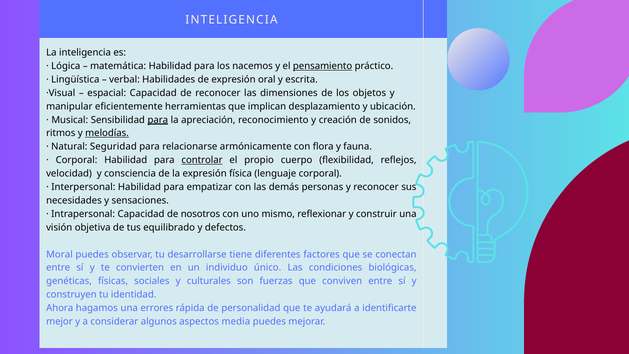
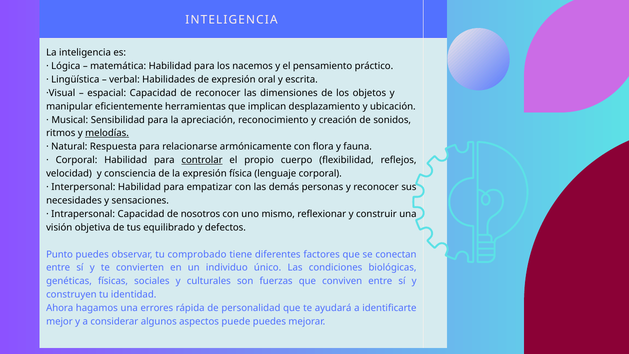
pensamiento underline: present -> none (323, 66)
para underline: present -> none (158, 120)
Seguridad: Seguridad -> Respuesta (113, 147)
Moral: Moral -> Punto (60, 254)
desarrollarse: desarrollarse -> comprobado (197, 254)
media: media -> puede (236, 321)
